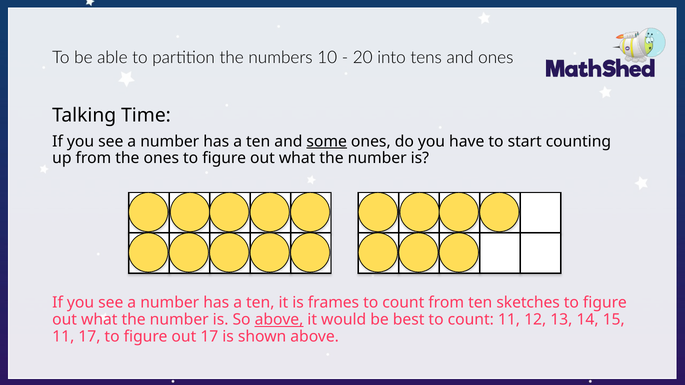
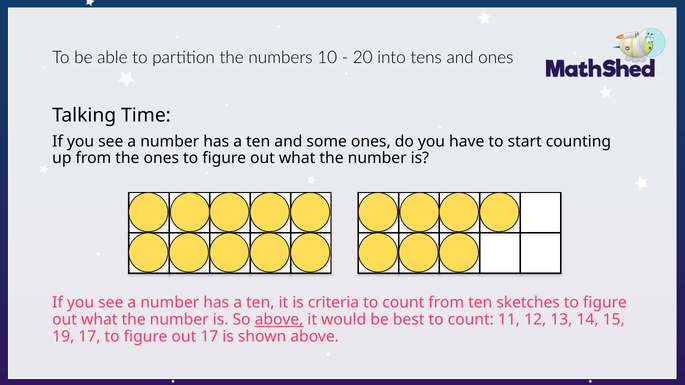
some underline: present -> none (327, 141)
frames: frames -> criteria (333, 303)
11: 11 -> 19 (63, 337)
